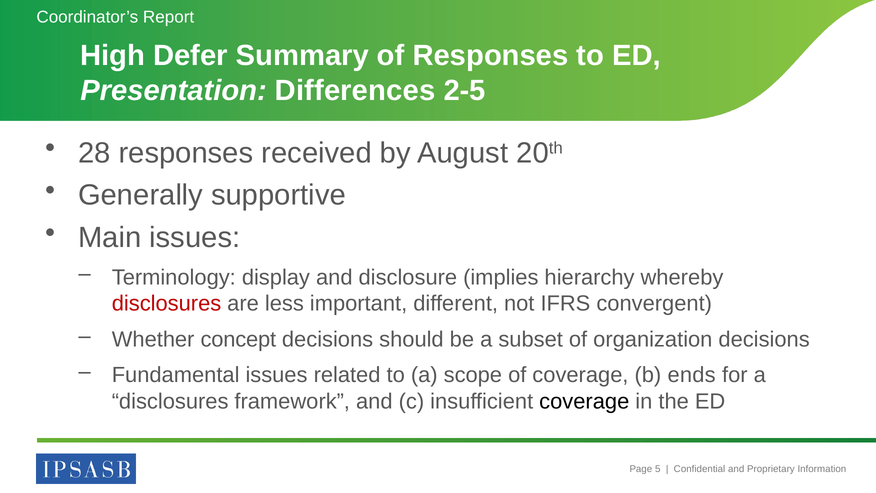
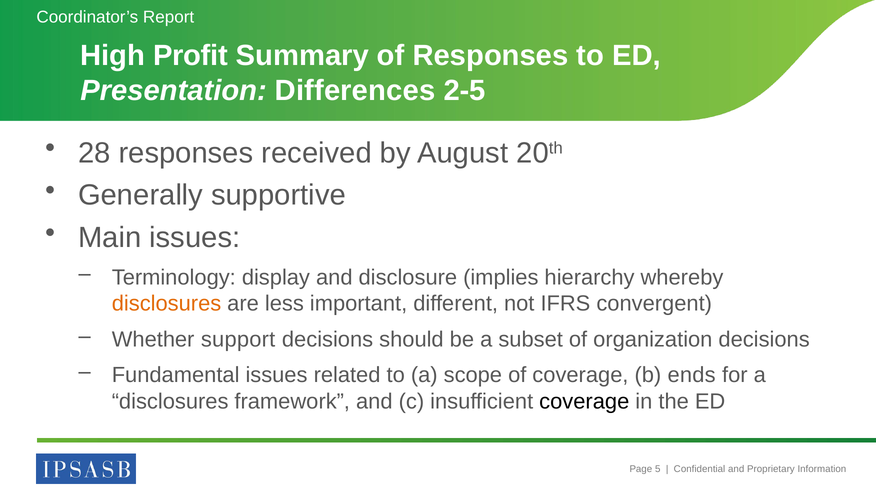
Defer: Defer -> Profit (191, 56)
disclosures colour: red -> orange (167, 303)
concept: concept -> support (238, 339)
